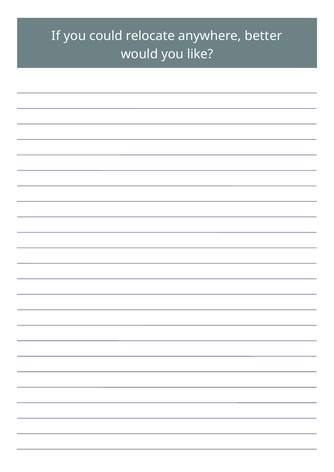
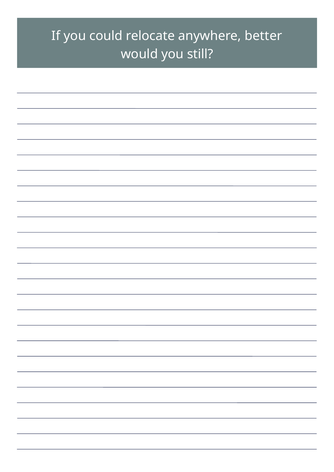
like: like -> still (200, 54)
